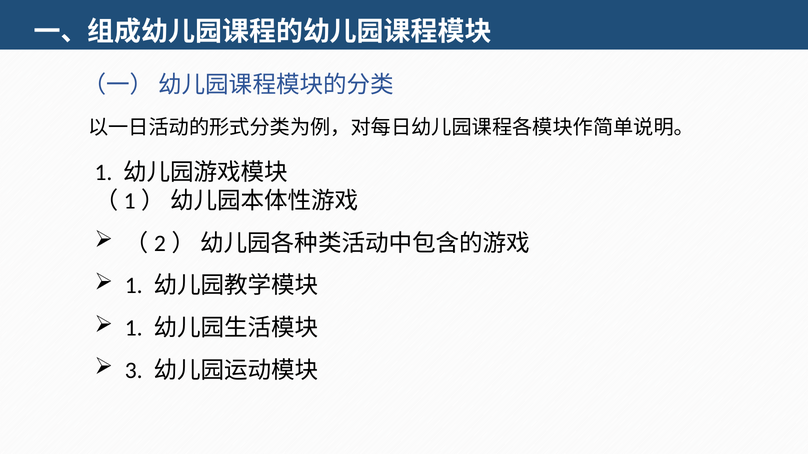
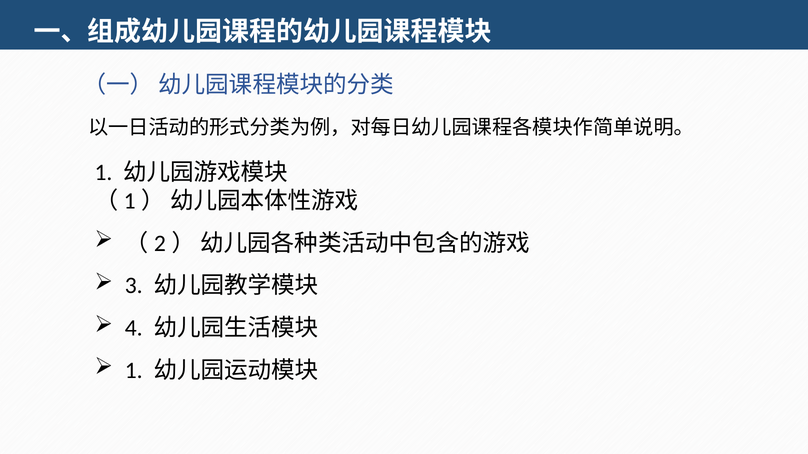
1: 1 -> 3 (134, 286)
1: 1 -> 4 (134, 328)
3: 3 -> 1 (134, 371)
